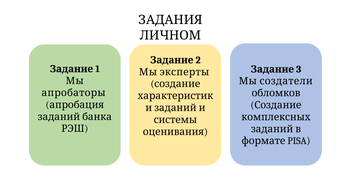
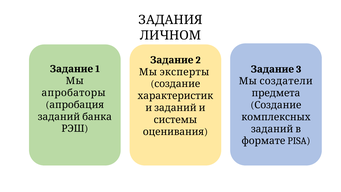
обломков: обломков -> предмета (276, 93)
